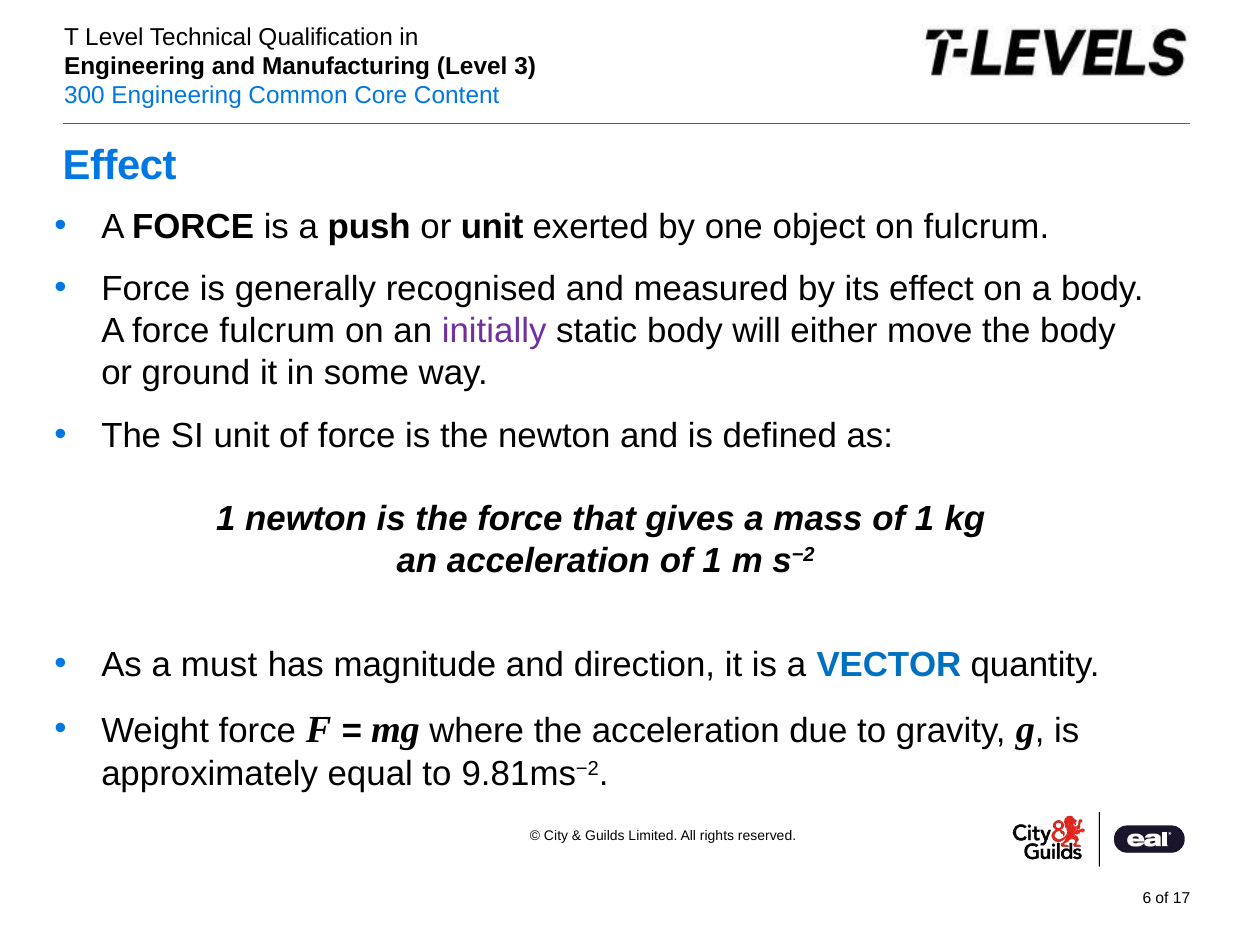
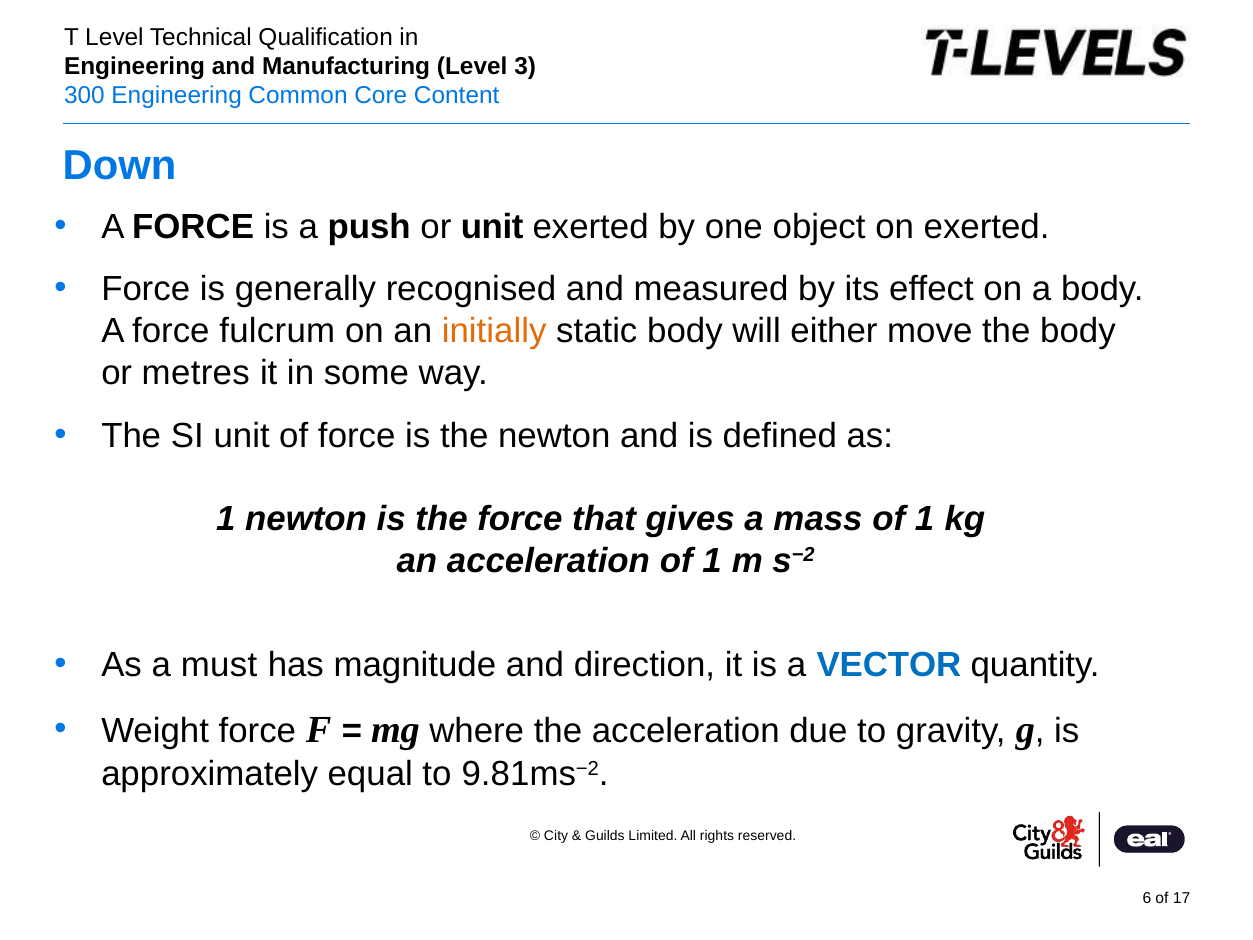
Effect: Effect -> Down (119, 166)
on fulcrum: fulcrum -> exerted (987, 227)
initially colour: purple -> orange (494, 331)
ground: ground -> metres (196, 373)
